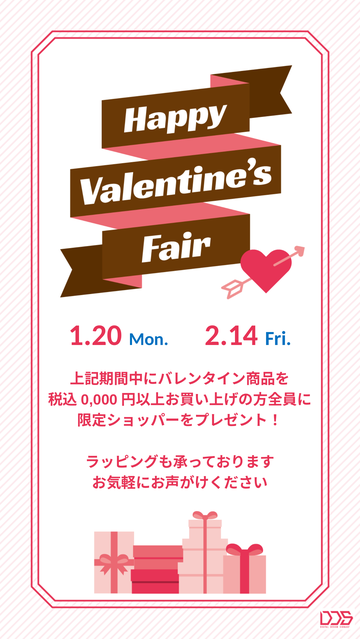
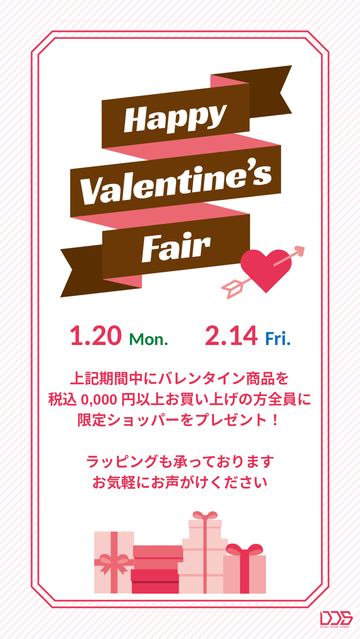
Mon colour: blue -> green (149, 340)
